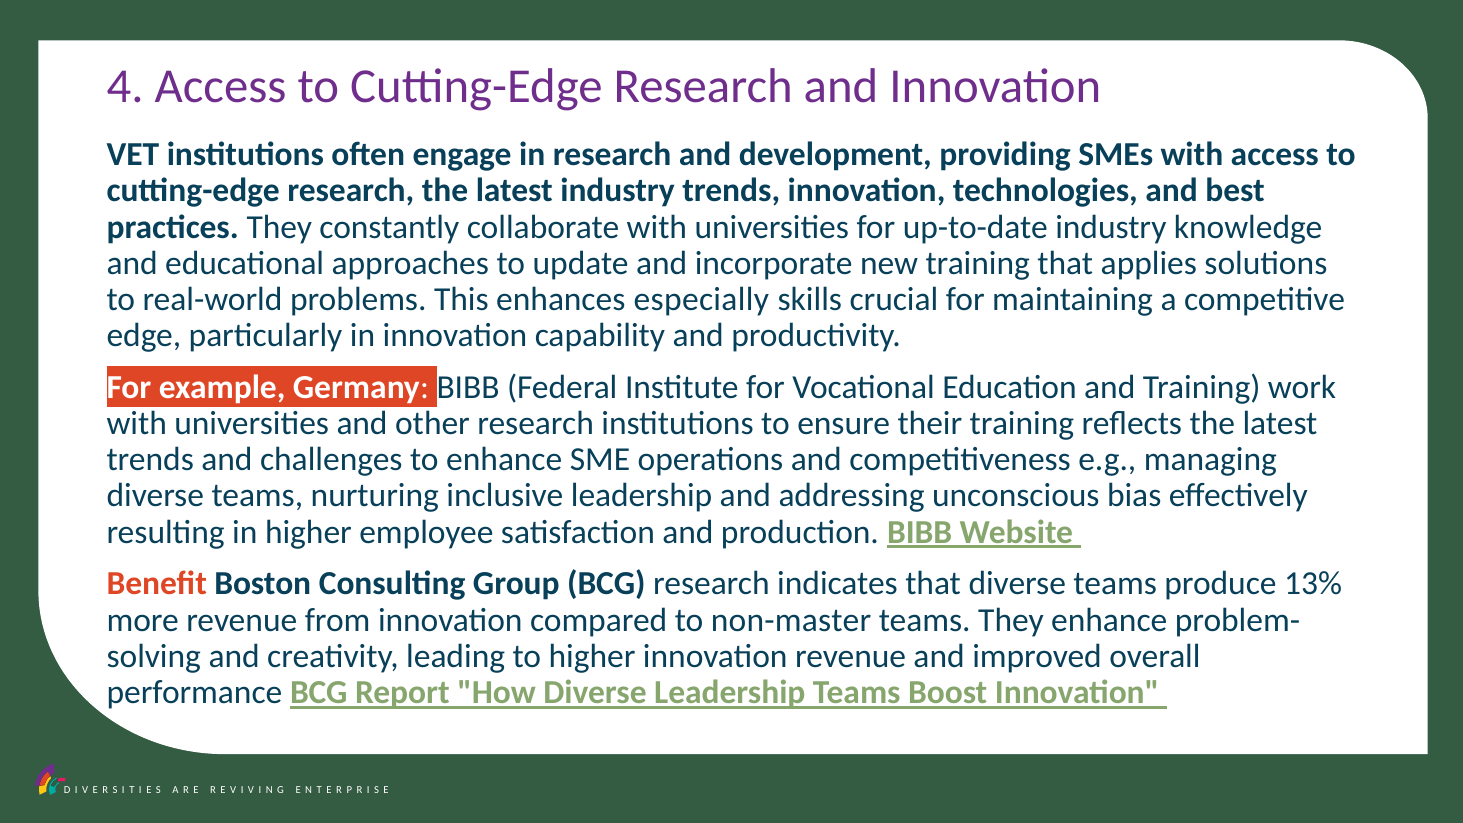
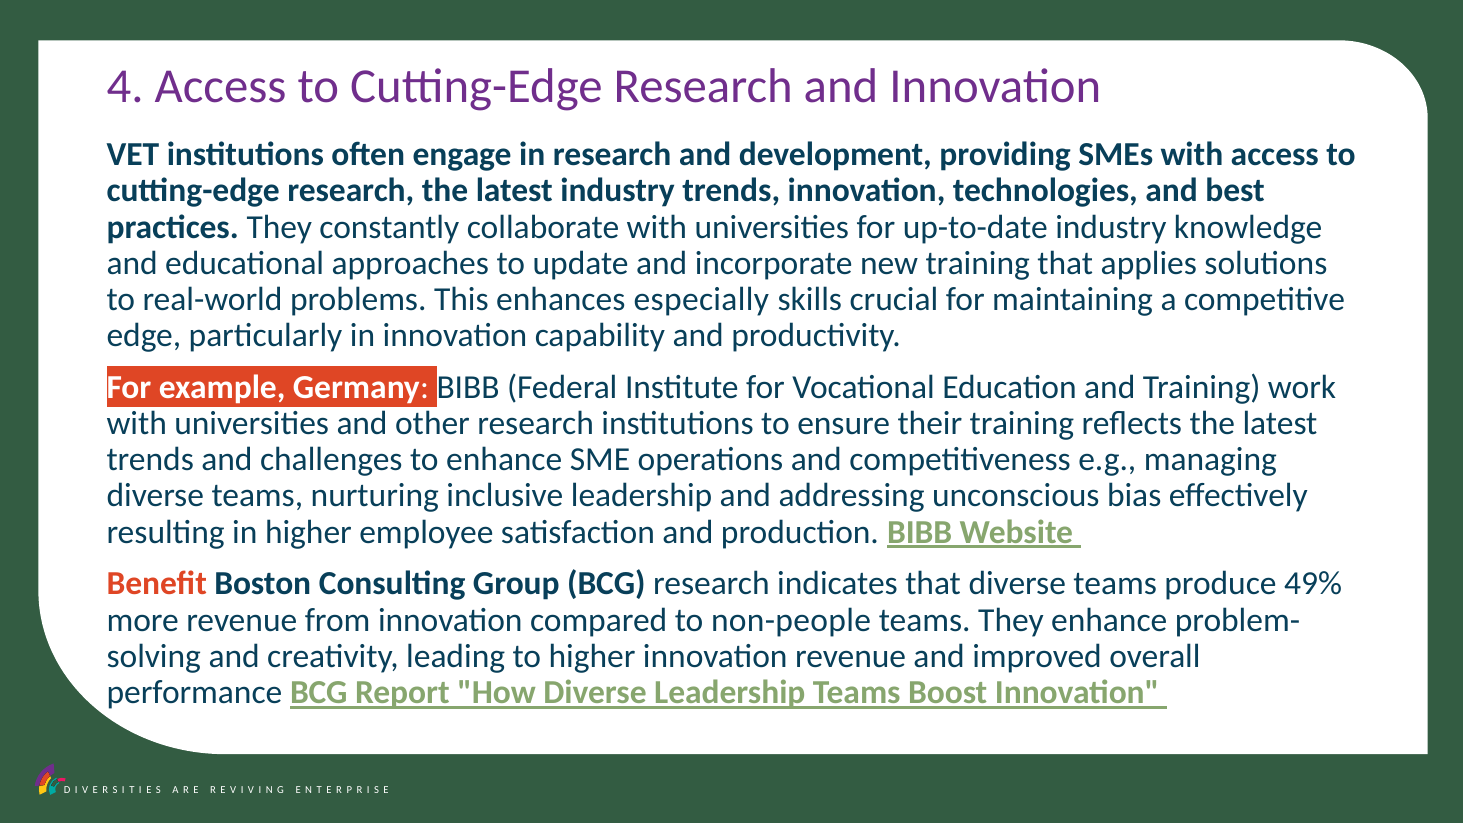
13%: 13% -> 49% (1313, 584)
non-master: non-master -> non-people (791, 620)
